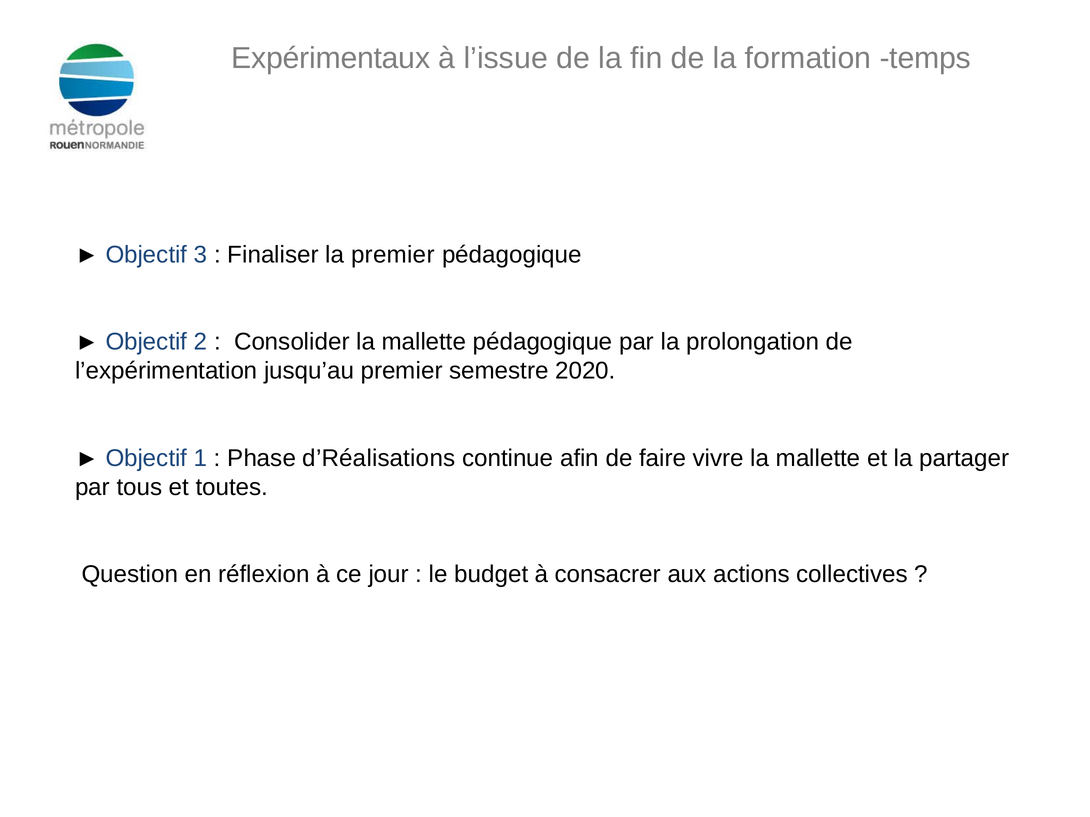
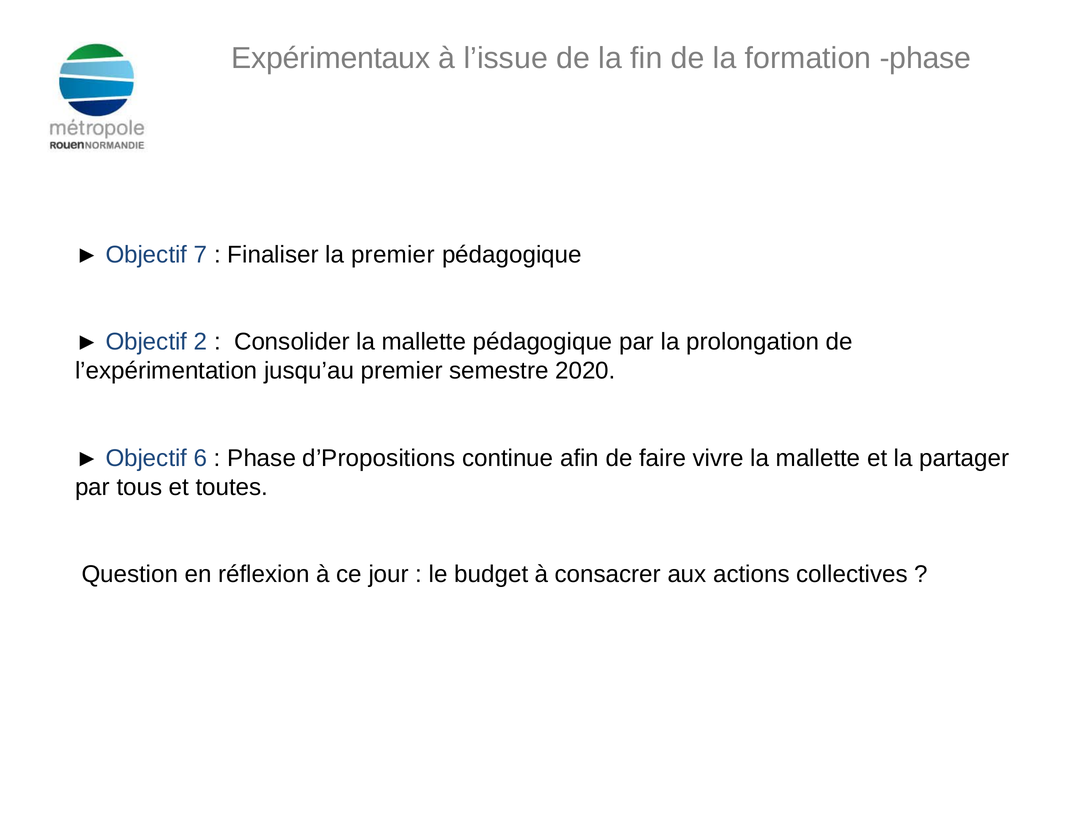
formation temps: temps -> phase (925, 58)
3: 3 -> 7 (201, 255)
1: 1 -> 6 (201, 458)
d’Réalisations: d’Réalisations -> d’Propositions (379, 458)
